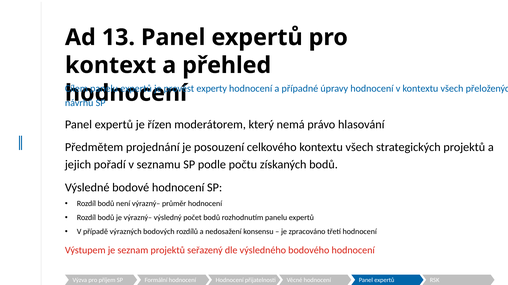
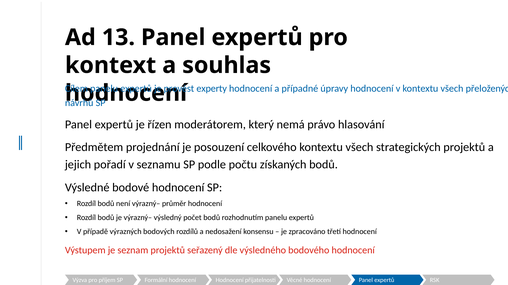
přehled: přehled -> souhlas (227, 65)
